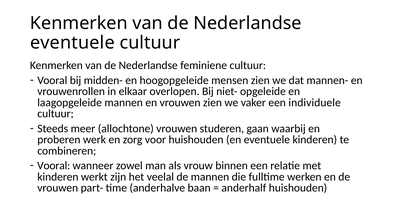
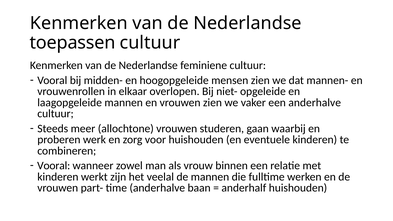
eventuele: eventuele -> toepassen (73, 43)
een individuele: individuele -> anderhalve (315, 103)
